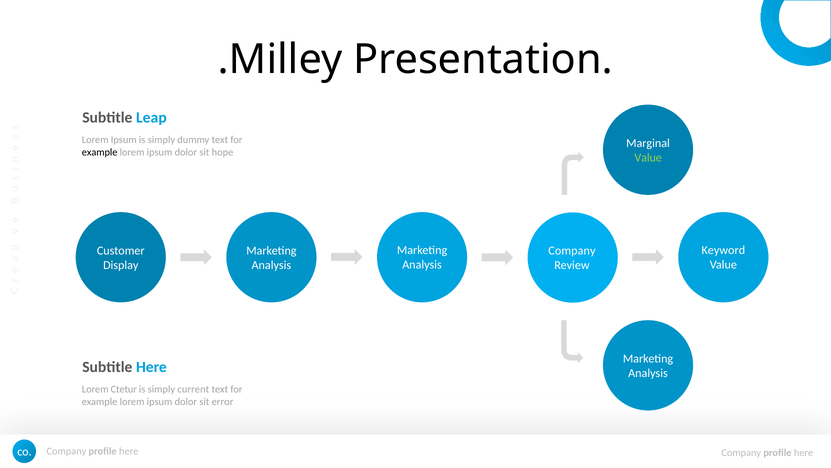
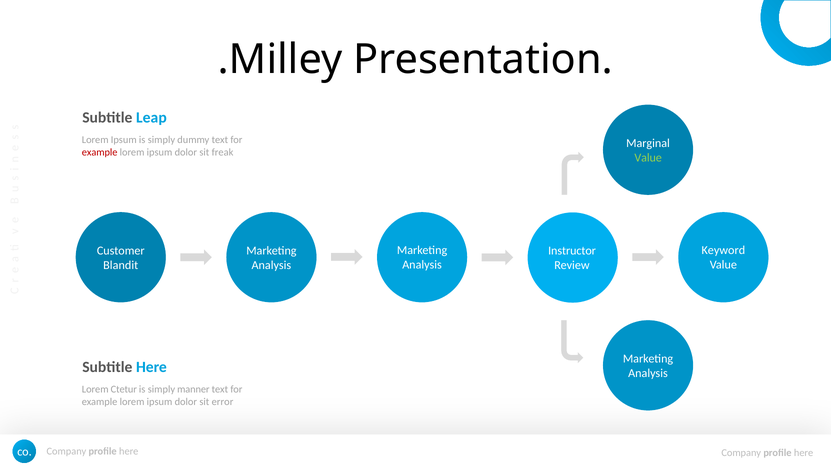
example colour: black -> red (100, 152)
hope: hope -> freak (223, 152)
Company: Company -> Instructor (572, 250)
Display: Display -> Blandit (121, 265)
current: current -> manner (193, 389)
